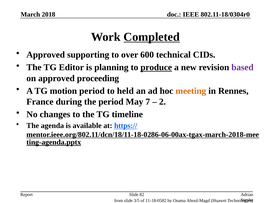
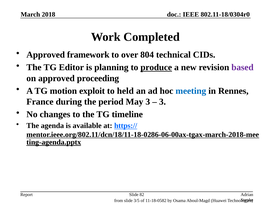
Completed underline: present -> none (152, 37)
supporting: supporting -> framework (88, 55)
600: 600 -> 804 (147, 55)
motion period: period -> exploit (92, 91)
meeting colour: orange -> blue (191, 91)
May 7: 7 -> 3 (148, 102)
2: 2 -> 3 (162, 102)
